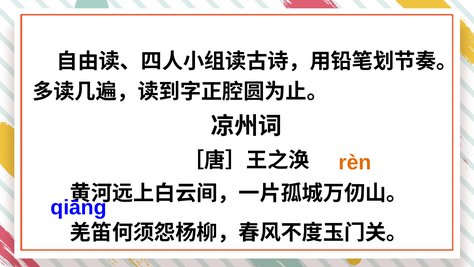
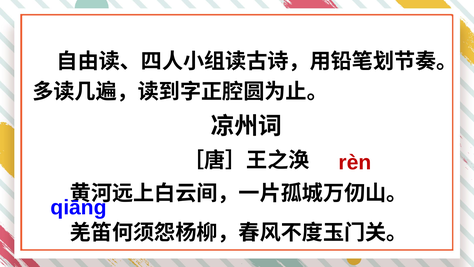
rèn colour: orange -> red (355, 162)
